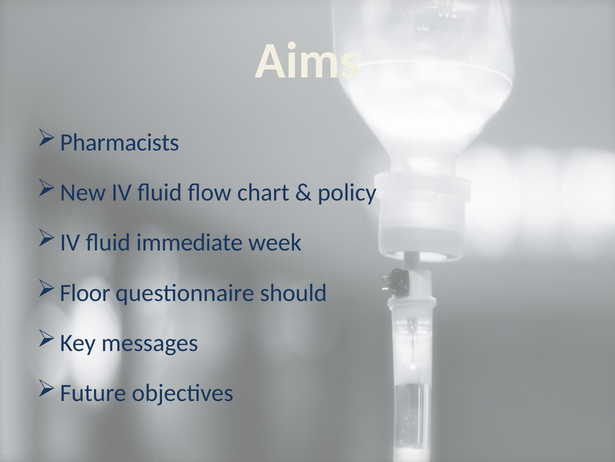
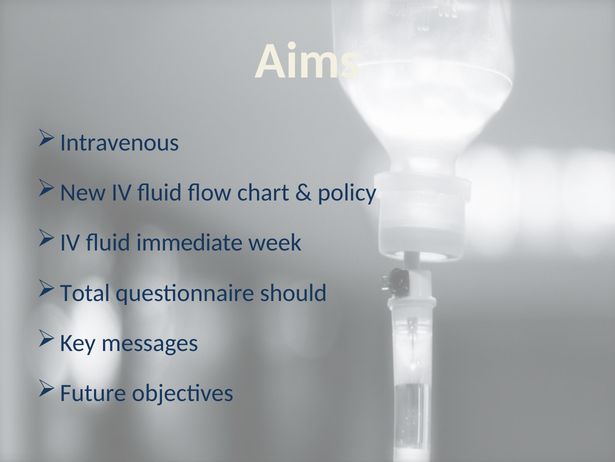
Pharmacists: Pharmacists -> Intravenous (120, 142)
Floor: Floor -> Total (85, 292)
